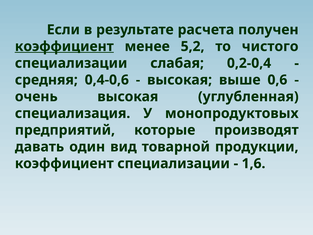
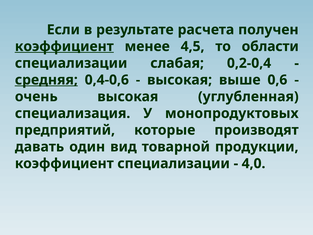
5,2: 5,2 -> 4,5 (193, 46)
чистого: чистого -> области (270, 46)
средняя underline: none -> present (46, 80)
1,6: 1,6 -> 4,0 (254, 163)
